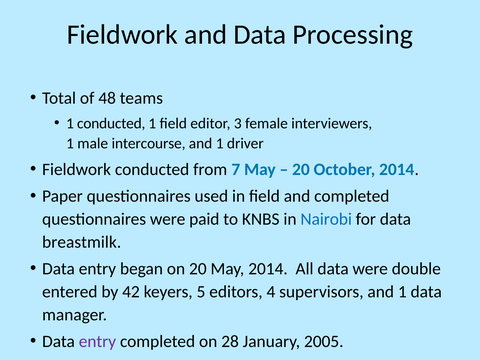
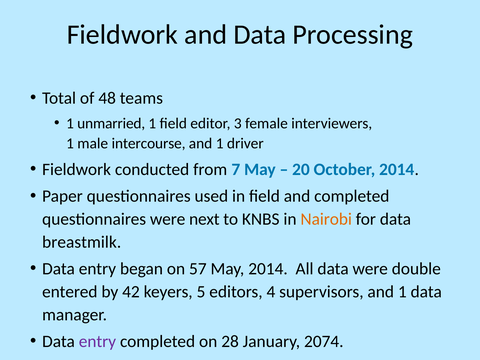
1 conducted: conducted -> unmarried (111, 123)
paid: paid -> next (204, 219)
Nairobi colour: blue -> orange (326, 219)
on 20: 20 -> 57 (198, 269)
2005: 2005 -> 2074 (324, 341)
